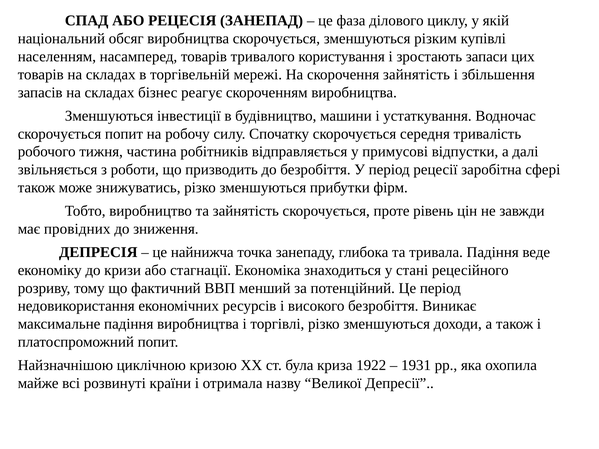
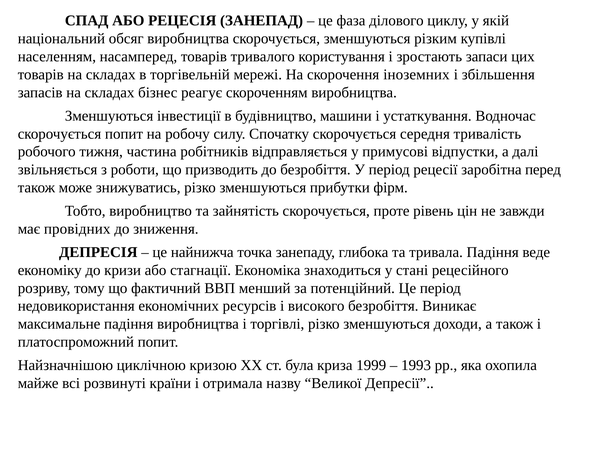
скорочення зайнятість: зайнятість -> іноземних (416, 75)
сфері: сфері -> перед (543, 170)
1922: 1922 -> 1999 (371, 365)
1931: 1931 -> 1993 (416, 365)
